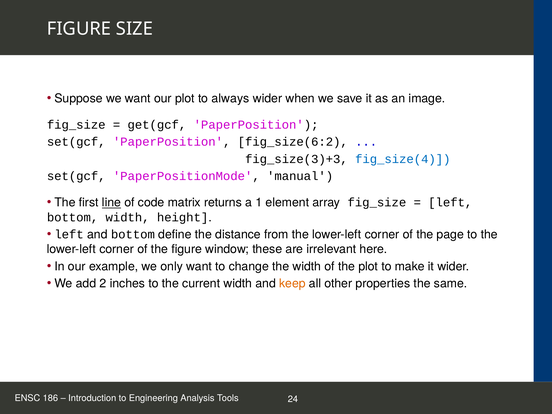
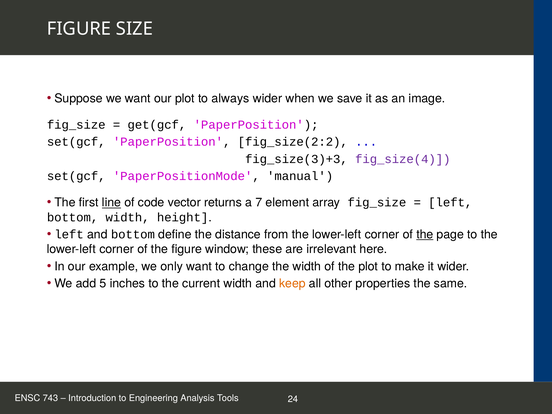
fig_size(6:2: fig_size(6:2 -> fig_size(2:2 (293, 142)
fig_size(4 colour: blue -> purple (403, 159)
matrix: matrix -> vector (184, 203)
1: 1 -> 7 (259, 203)
the underline: none -> present (425, 234)
2: 2 -> 5 (103, 284)
186: 186 -> 743 (50, 398)
